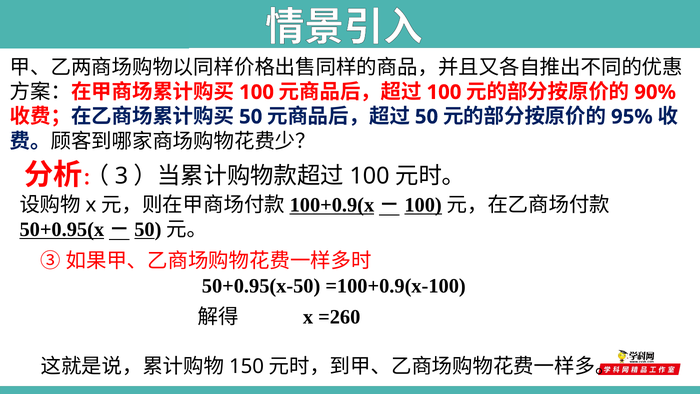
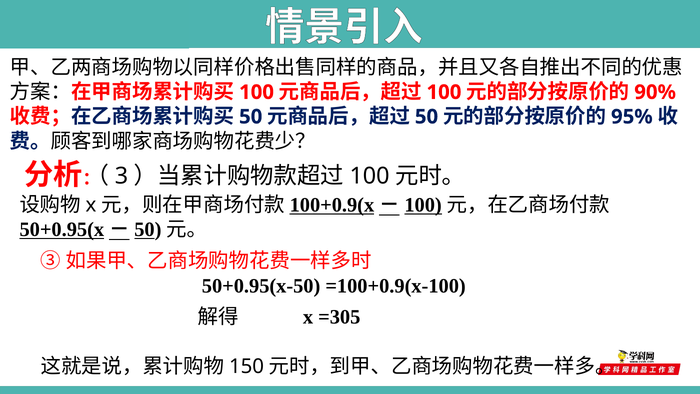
=260: =260 -> =305 (339, 317)
